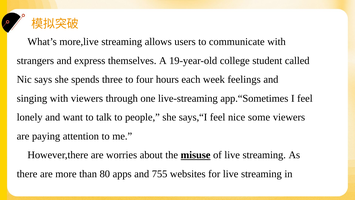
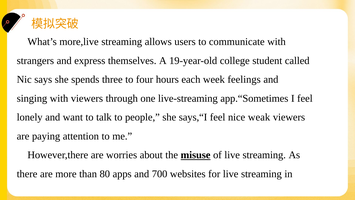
some: some -> weak (259, 117)
755: 755 -> 700 (160, 174)
